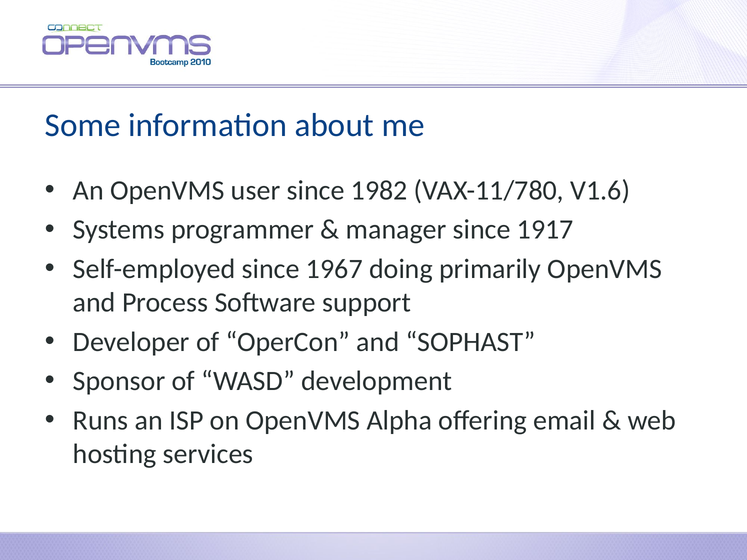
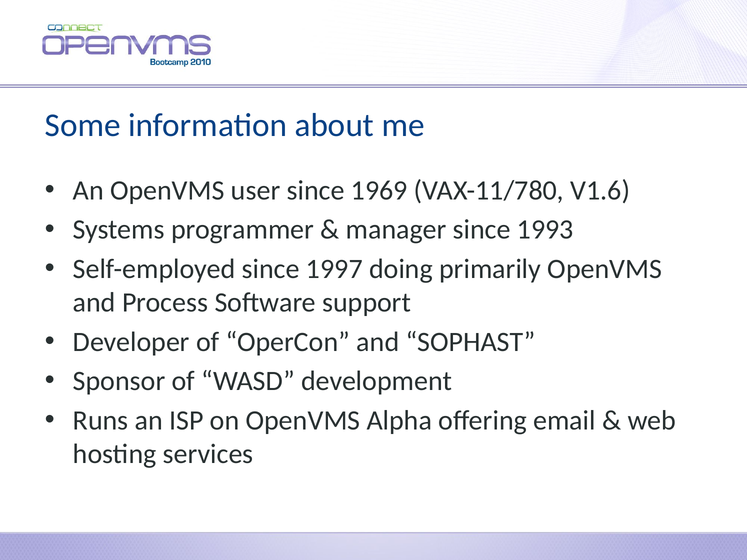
1982: 1982 -> 1969 (379, 191)
1917: 1917 -> 1993 (545, 230)
1967: 1967 -> 1997 (334, 269)
